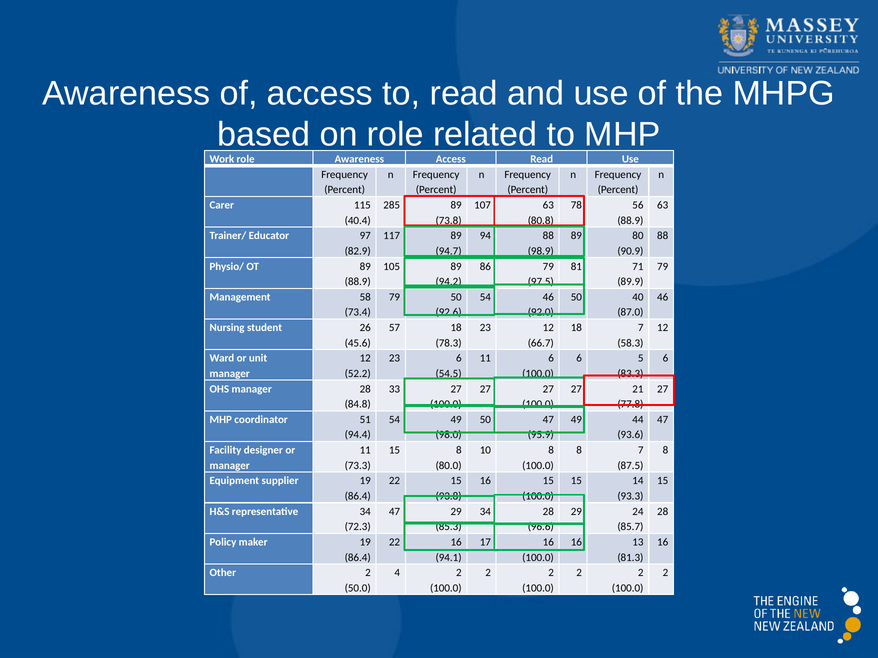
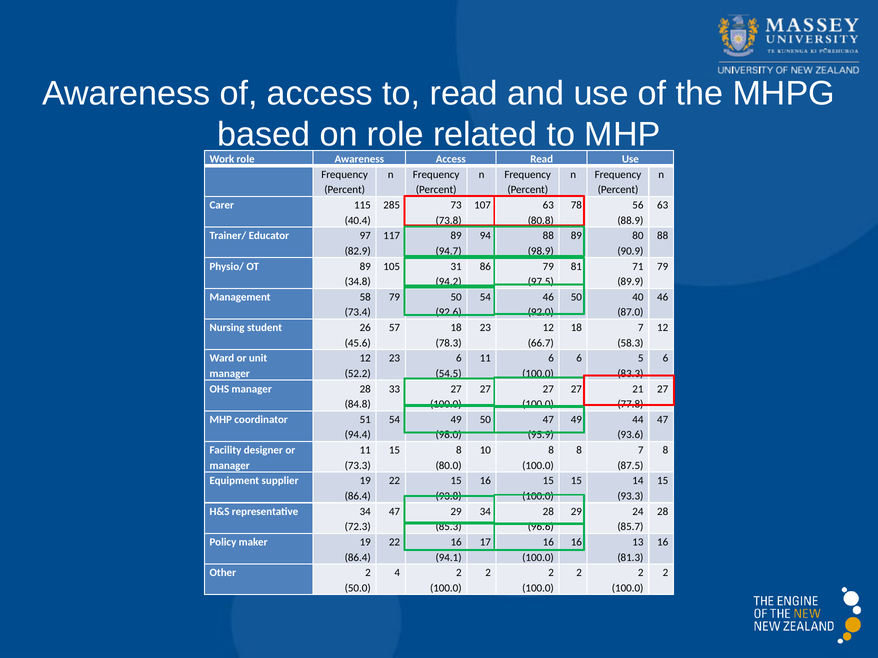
285 89: 89 -> 73 (456, 205)
105 89: 89 -> 31 (456, 267)
88.9: 88.9 -> 34.8 (358, 282)
